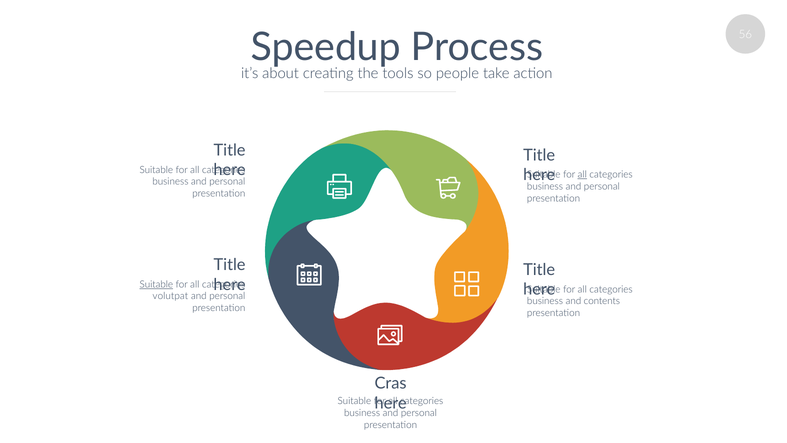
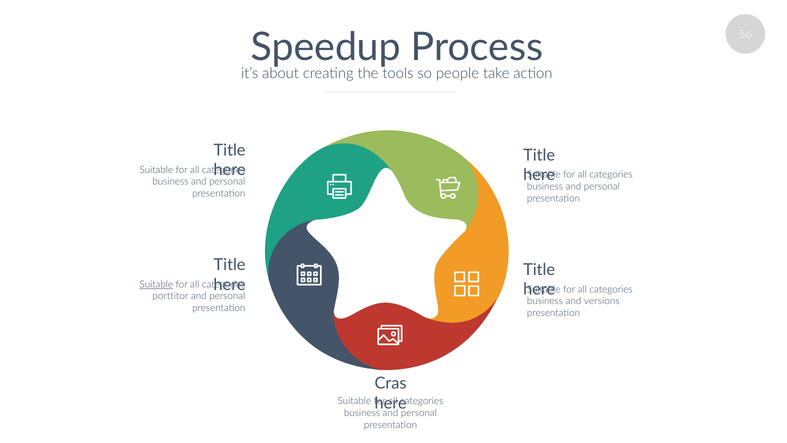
all underline: present -> none (582, 175)
volutpat: volutpat -> porttitor (170, 296)
contents: contents -> versions (602, 301)
